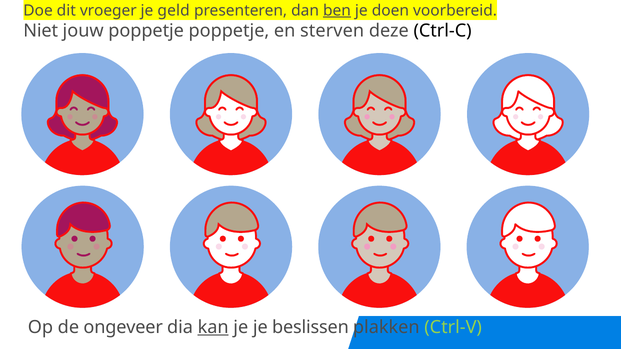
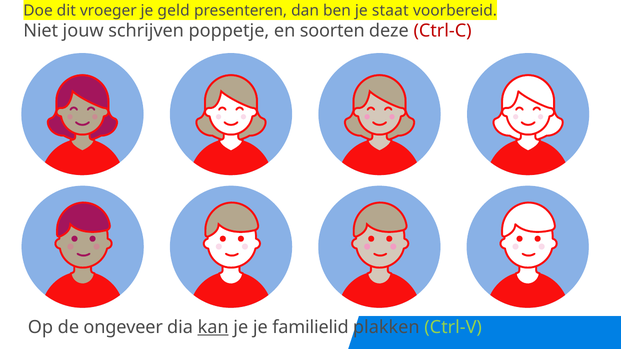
ben underline: present -> none (337, 10)
doen: doen -> staat (390, 10)
jouw poppetje: poppetje -> schrijven (146, 31)
sterven: sterven -> soorten (332, 31)
Ctrl-C colour: black -> red (443, 31)
beslissen: beslissen -> familielid (310, 328)
